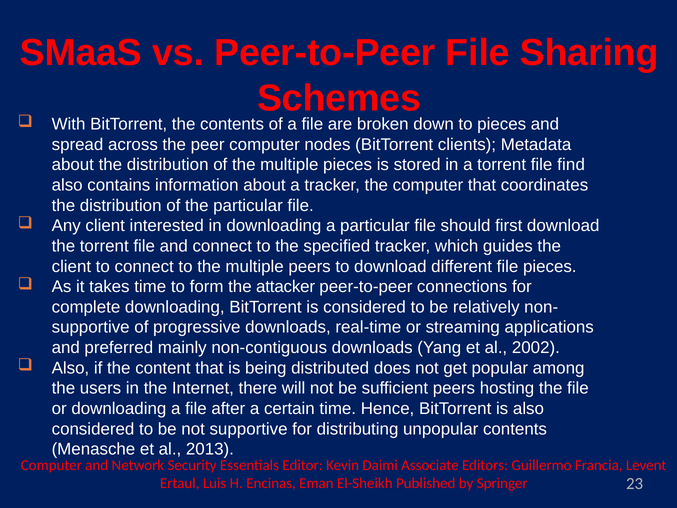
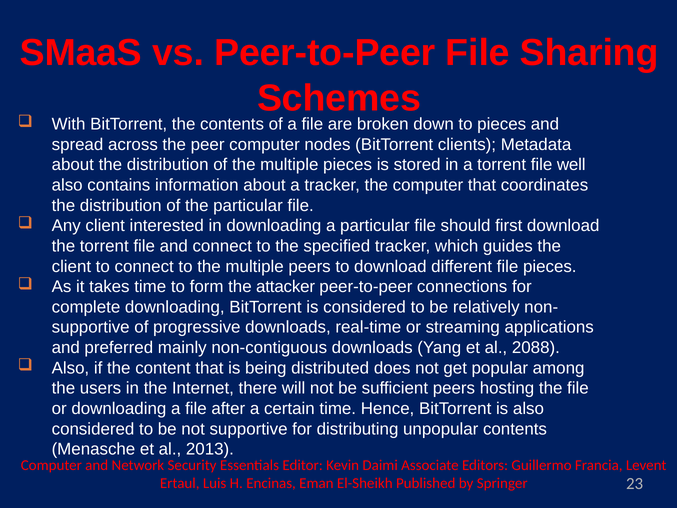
find: find -> well (571, 165)
2002: 2002 -> 2088 (536, 348)
